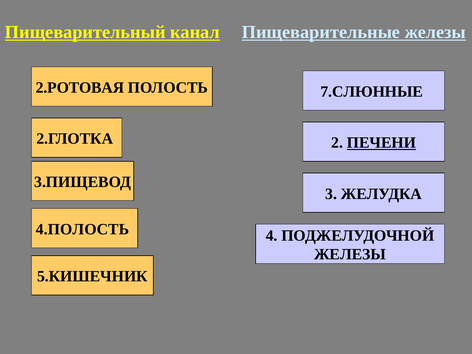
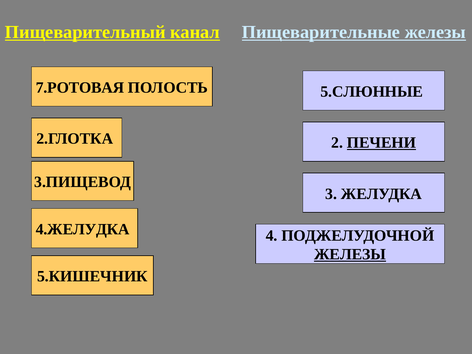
2.РОТОВАЯ: 2.РОТОВАЯ -> 7.РОТОВАЯ (80, 88)
7.СЛЮННЫЕ: 7.СЛЮННЫЕ -> 5.СЛЮННЫЕ (372, 92)
4.ПОЛОСТЬ: 4.ПОЛОСТЬ -> 4.ЖЕЛУДКА (83, 229)
ЖЕЛЕЗЫ underline: none -> present (350, 254)
